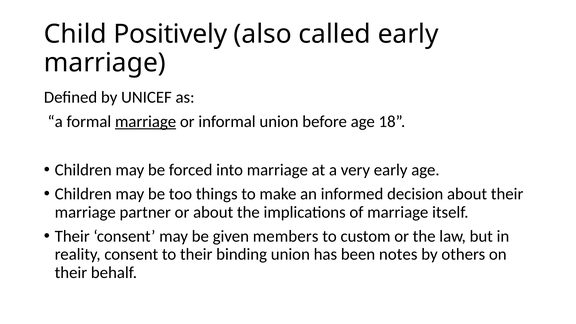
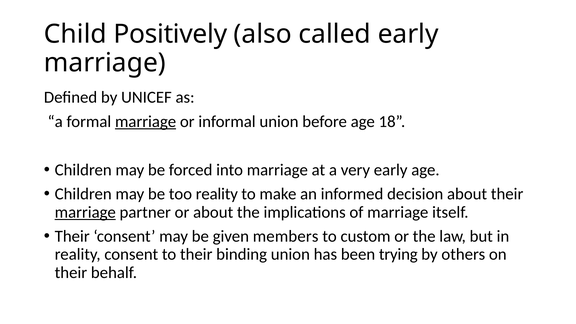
too things: things -> reality (217, 194)
marriage underline: none -> present (85, 212)
notes: notes -> trying (398, 254)
